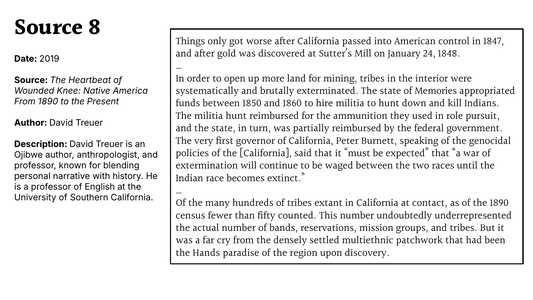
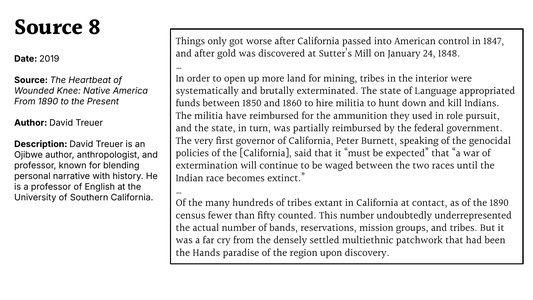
Memories: Memories -> Language (436, 91)
militia hunt: hunt -> have (236, 116)
